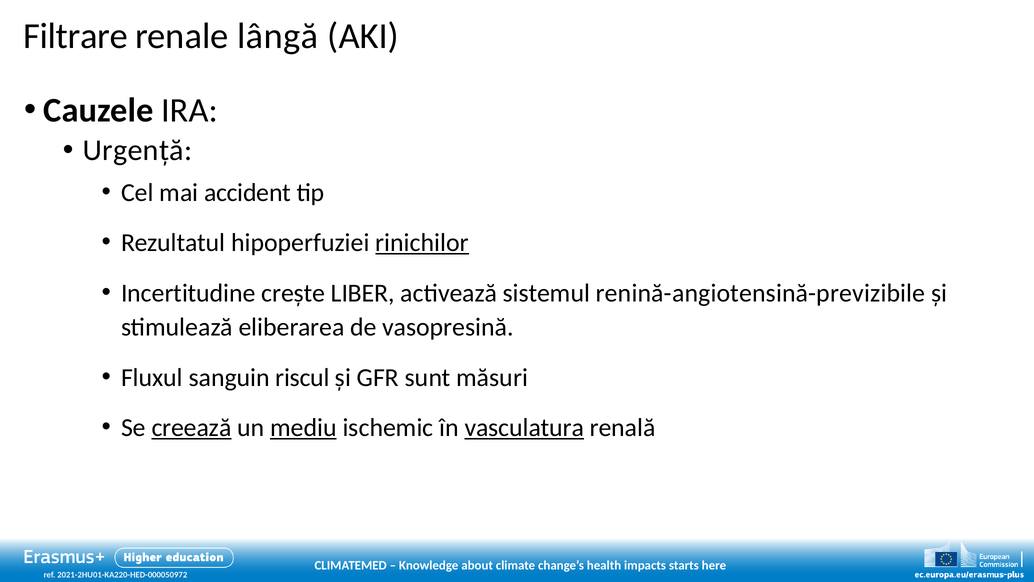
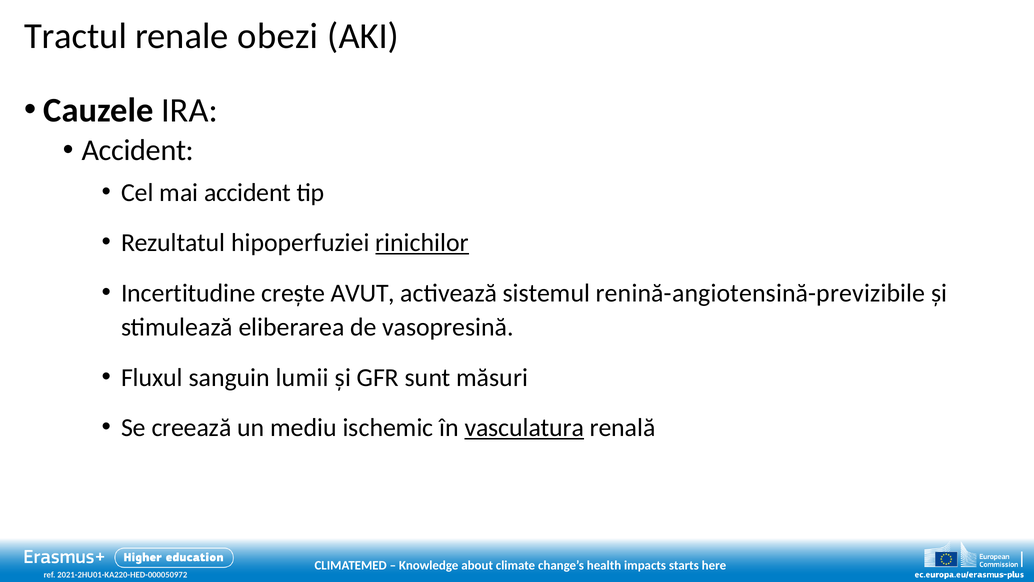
Filtrare: Filtrare -> Tractul (76, 36)
lângă: lângă -> obezi (278, 36)
Urgență: Urgență -> Accident (138, 150)
LIBER: LIBER -> AVUT (363, 293)
riscul: riscul -> lumii (302, 377)
creează underline: present -> none (191, 427)
mediu underline: present -> none (303, 427)
